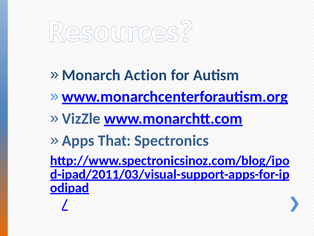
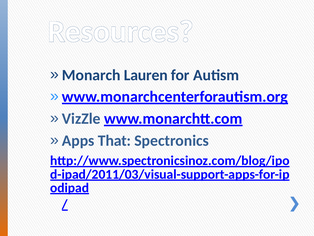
Action: Action -> Lauren (146, 75)
